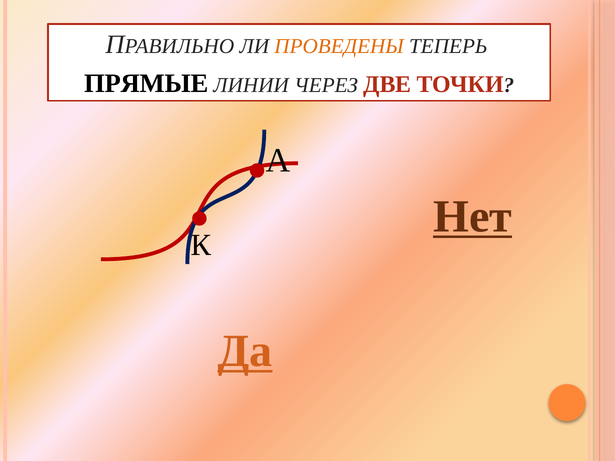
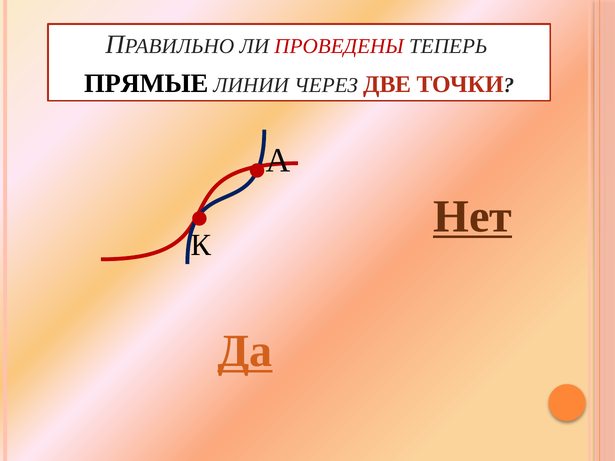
ПРОВЕДЕНЫ colour: orange -> red (339, 47)
